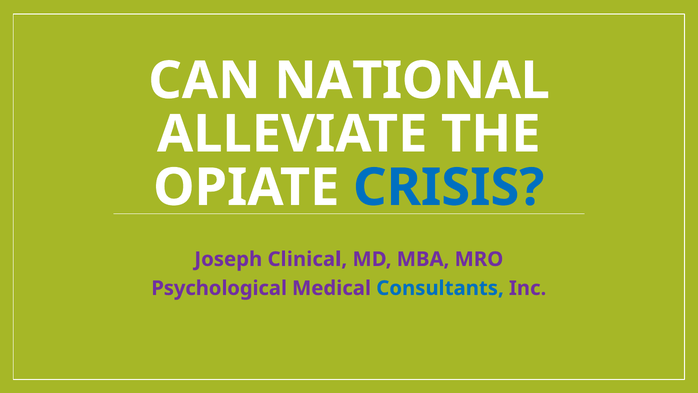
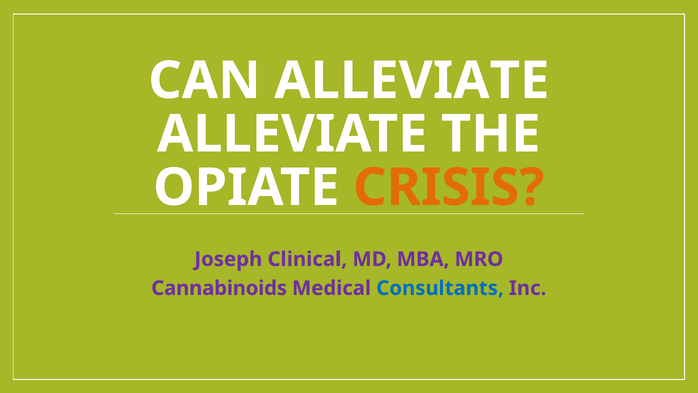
CAN NATIONAL: NATIONAL -> ALLEVIATE (412, 81)
CRISIS colour: blue -> orange (449, 187)
Psychological: Psychological -> Cannabinoids (219, 288)
